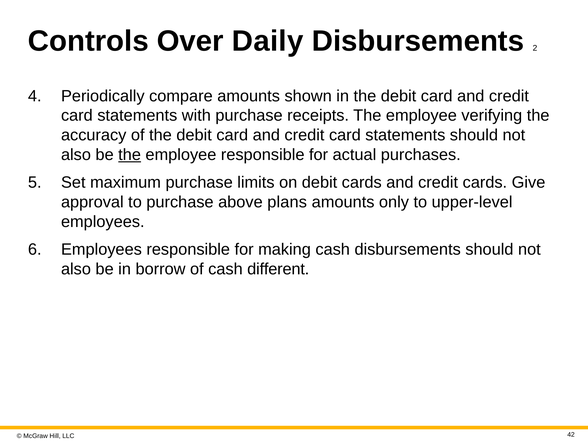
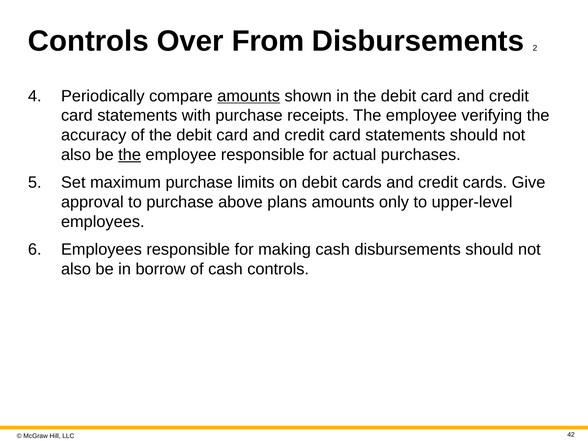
Daily: Daily -> From (268, 41)
amounts underline: none -> present (249, 96)
cash different: different -> controls (278, 269)
